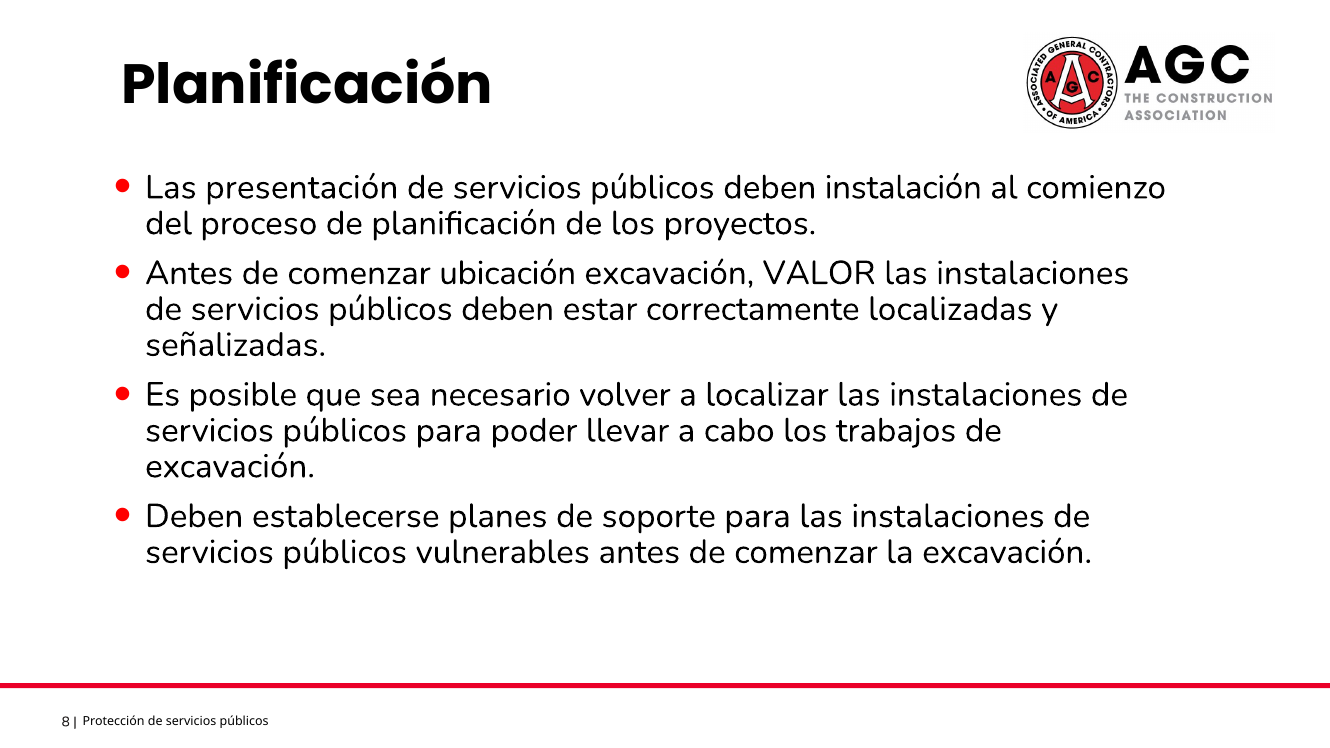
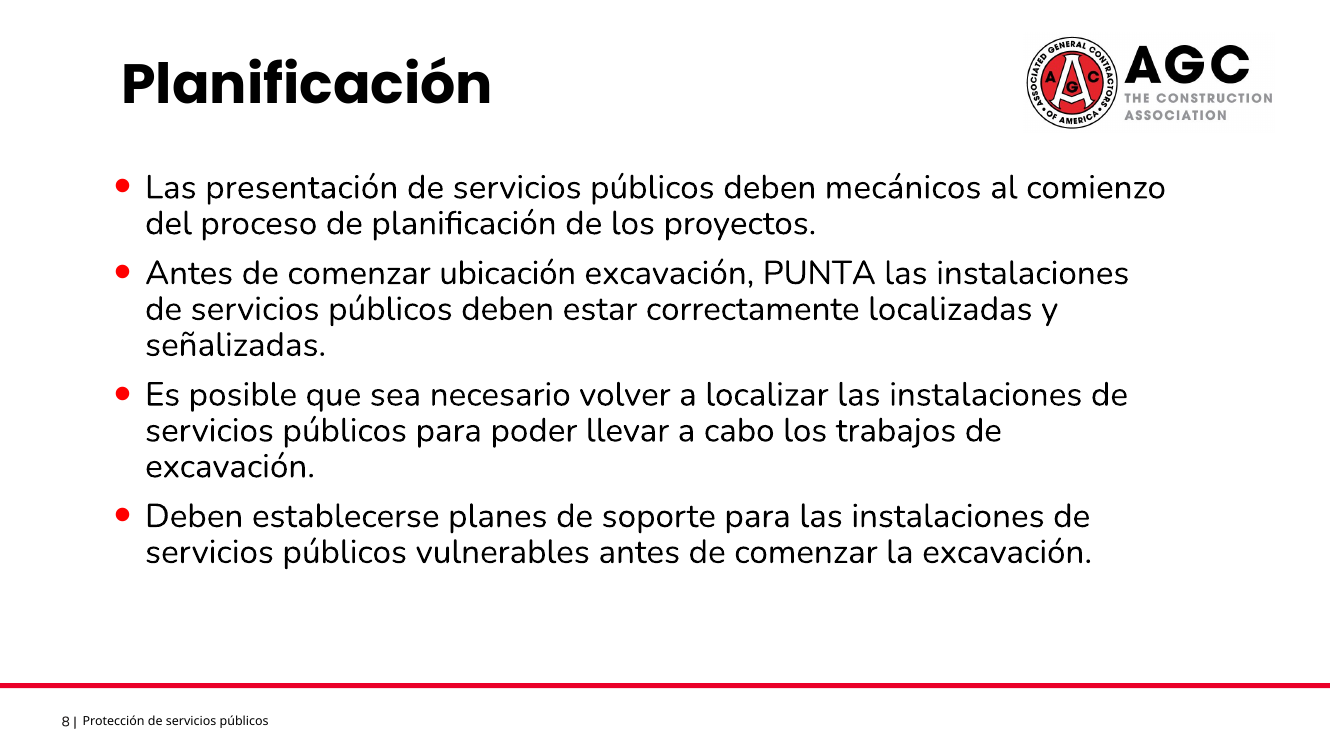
instalación: instalación -> mecánicos (903, 187)
VALOR: VALOR -> PUNTA (819, 273)
